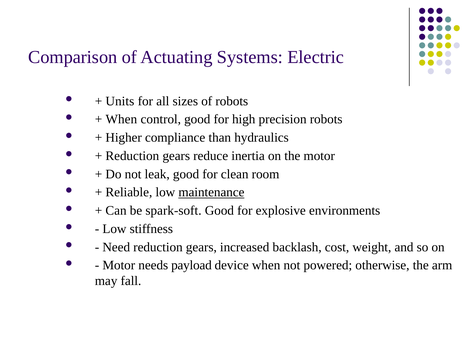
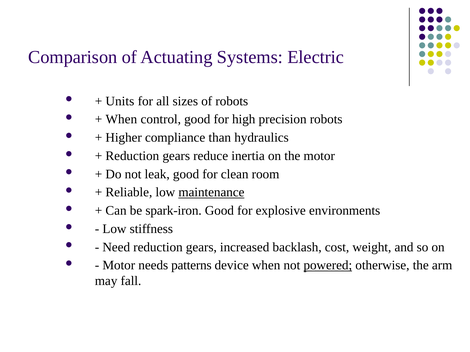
spark-soft: spark-soft -> spark-iron (174, 211)
payload: payload -> patterns (191, 266)
powered underline: none -> present (328, 266)
